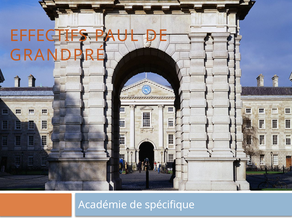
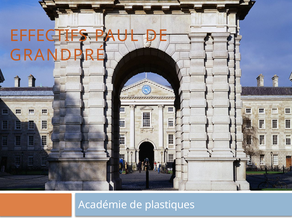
spécifique: spécifique -> plastiques (170, 205)
